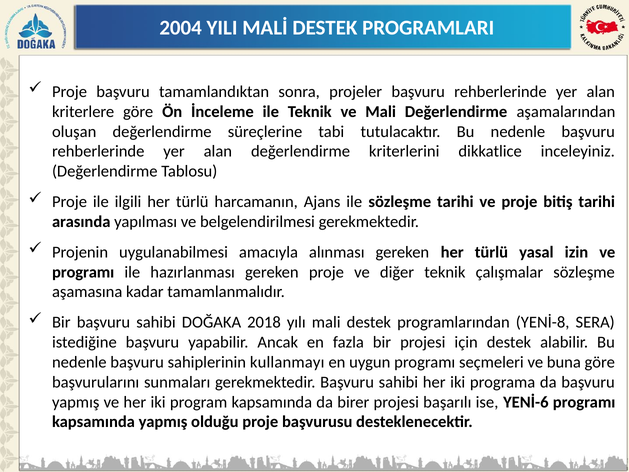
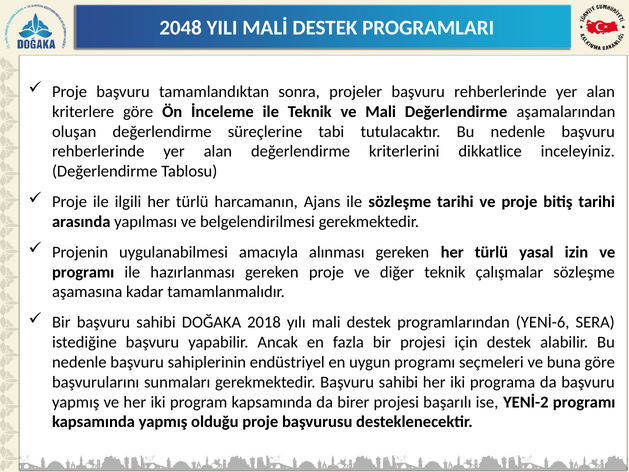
2004: 2004 -> 2048 (181, 28)
YENİ-8: YENİ-8 -> YENİ-6 (543, 322)
kullanmayı: kullanmayı -> endüstriyel (287, 362)
YENİ-6: YENİ-6 -> YENİ-2 (526, 402)
